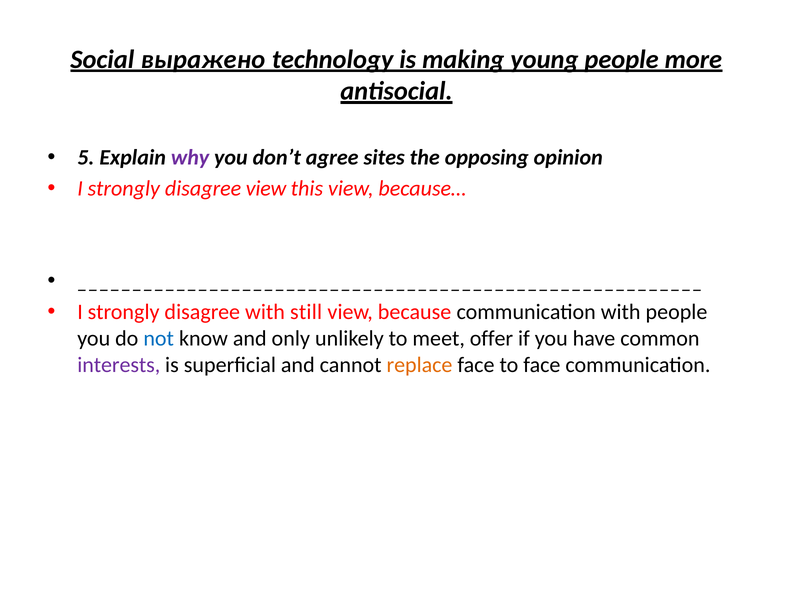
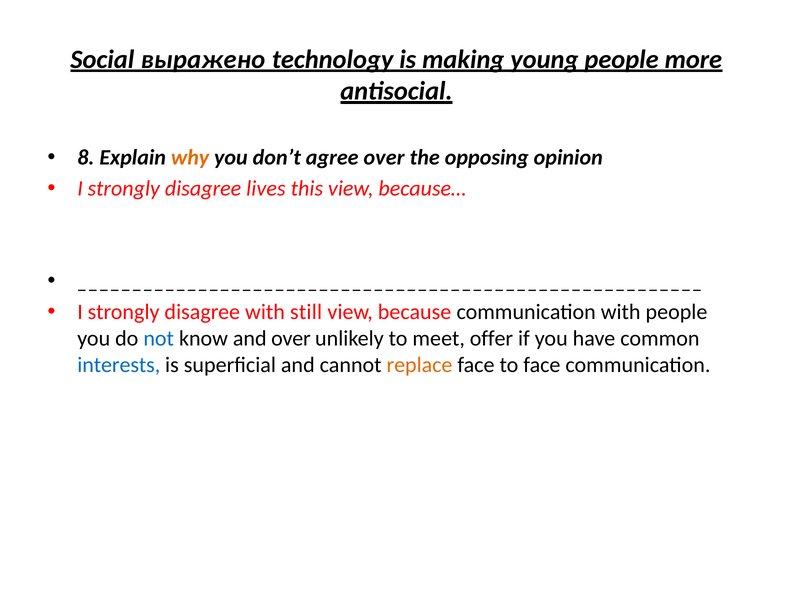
5: 5 -> 8 (86, 158)
why colour: purple -> orange (190, 158)
agree sites: sites -> over (384, 158)
disagree view: view -> lives (266, 188)
and only: only -> over (291, 338)
interests colour: purple -> blue (119, 365)
